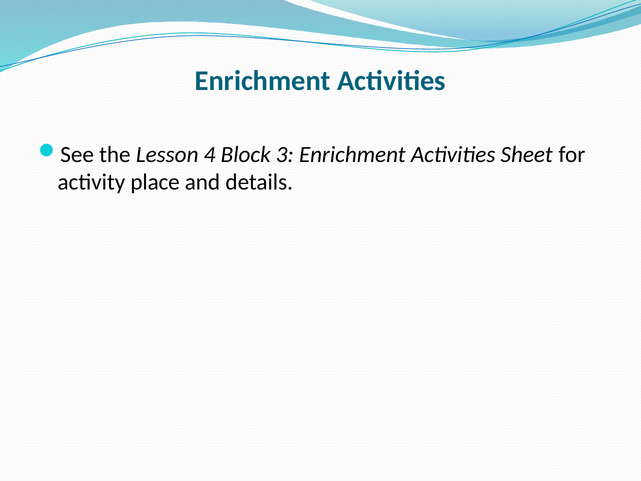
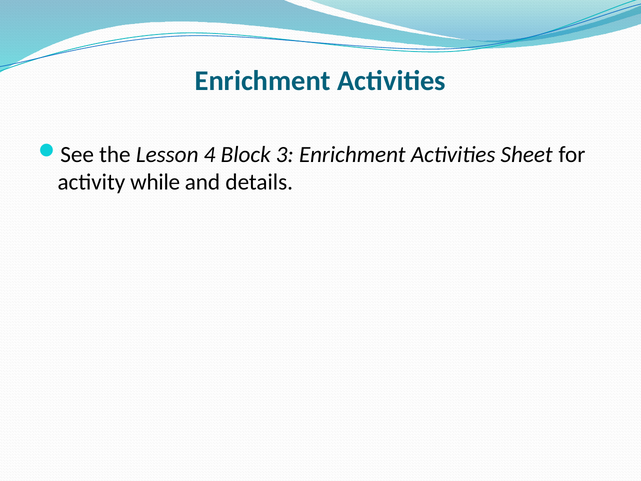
place: place -> while (155, 182)
